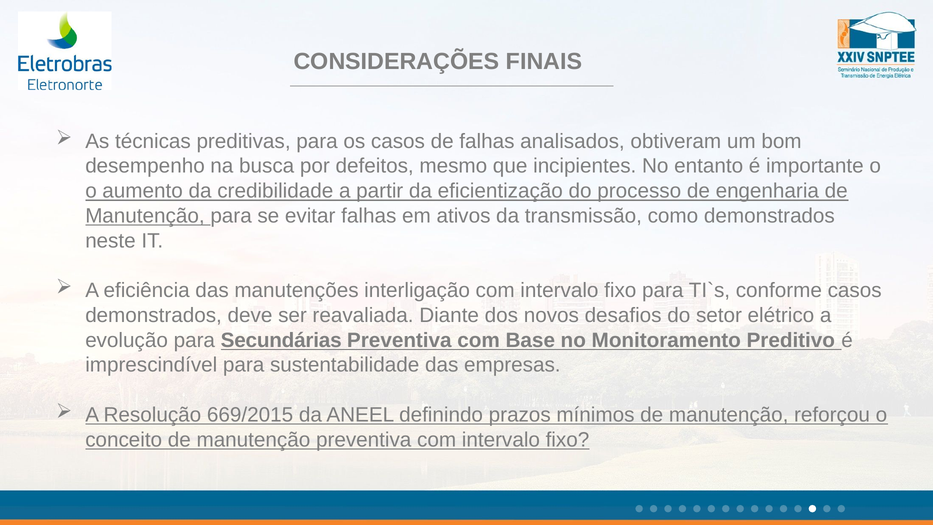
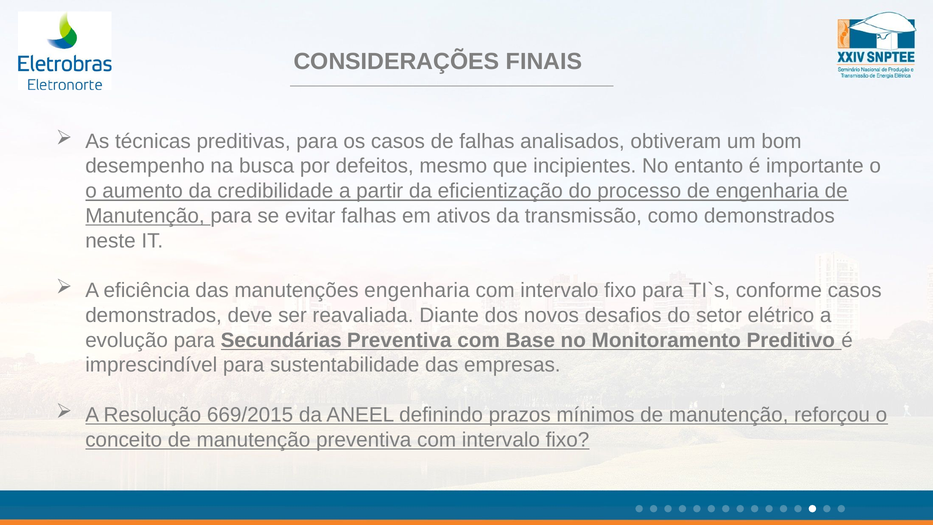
manutenções interligação: interligação -> engenharia (417, 290)
